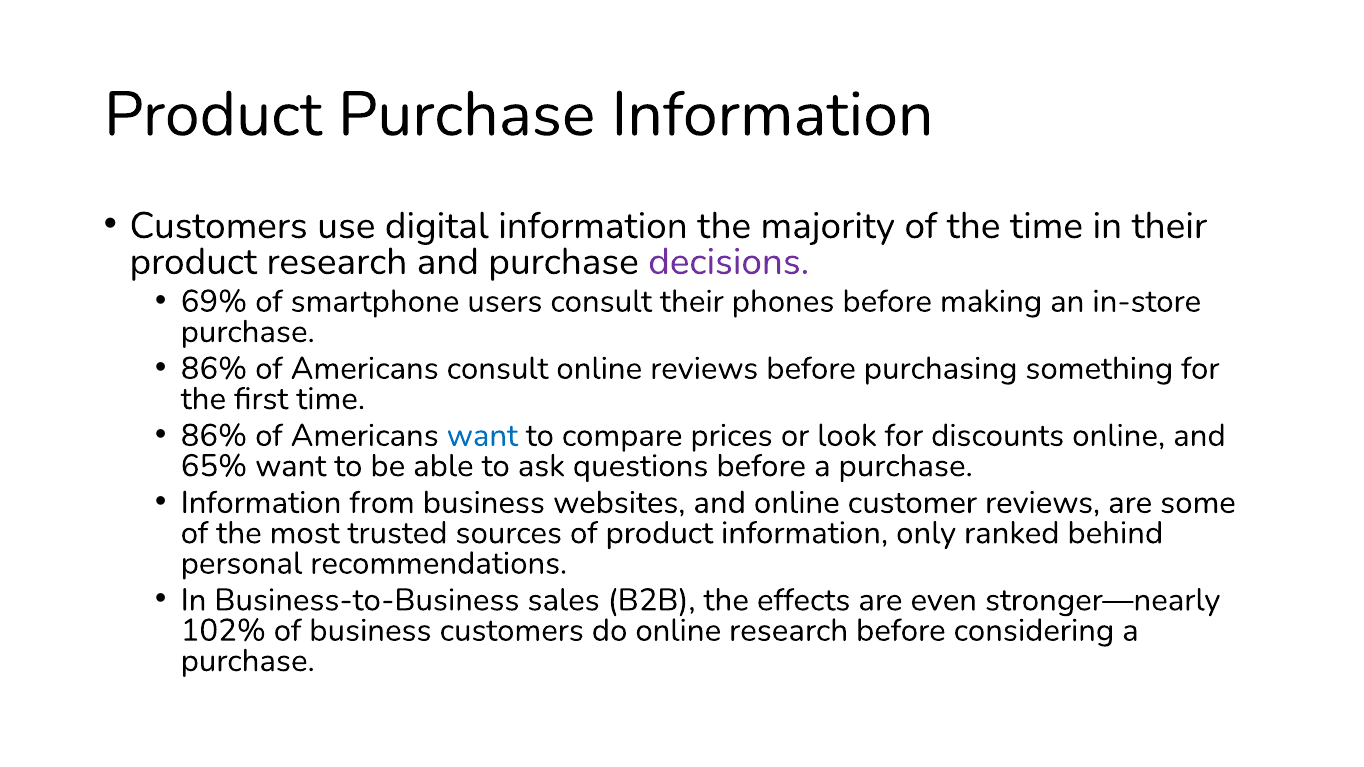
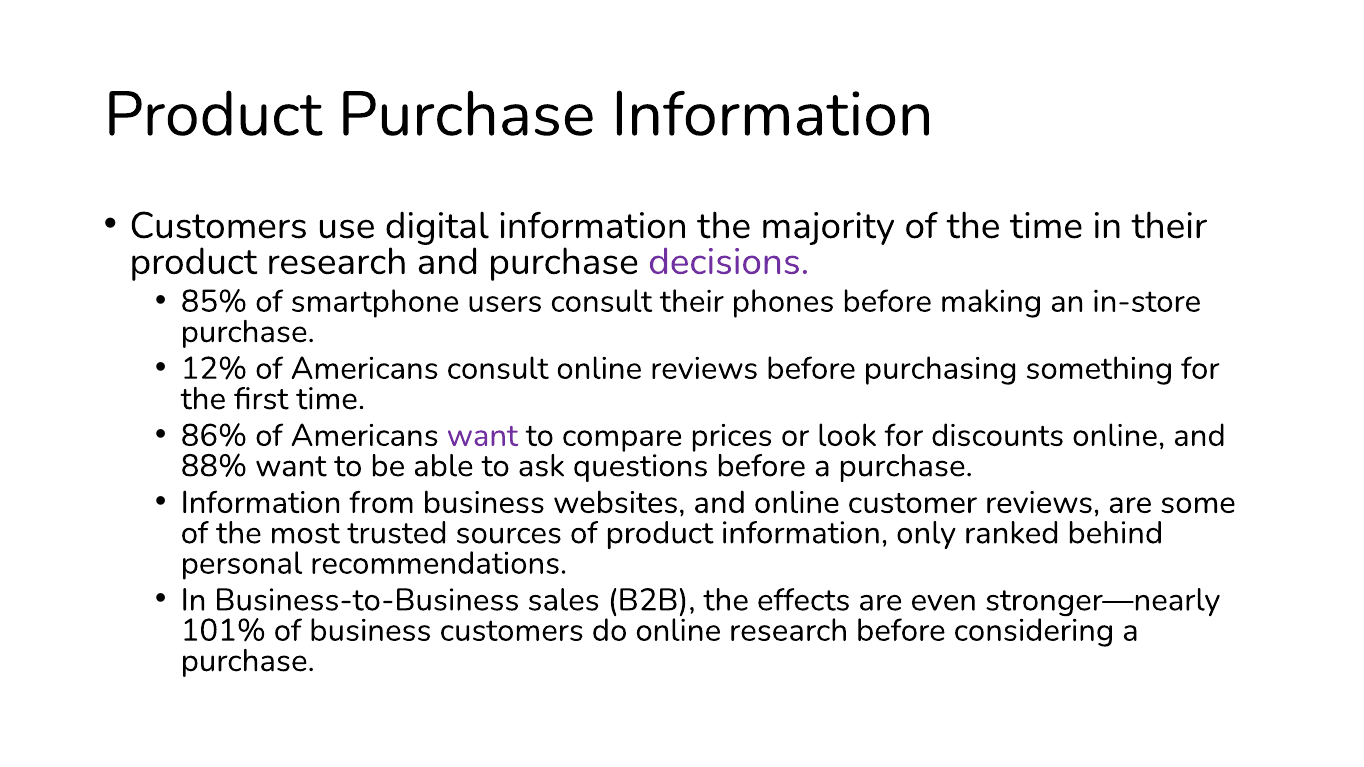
69%: 69% -> 85% (214, 301)
86%: 86% -> 12% (214, 369)
want colour: blue -> purple (482, 436)
65%: 65% -> 88% (214, 466)
102%: 102% -> 101% (223, 631)
